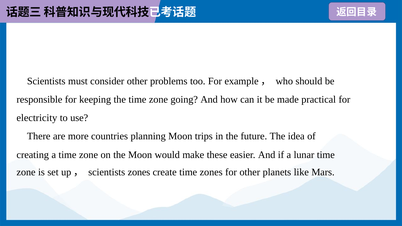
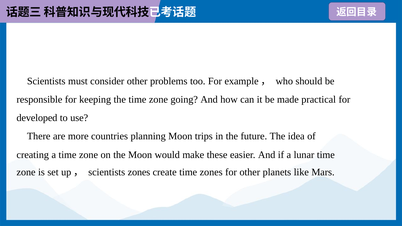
electricity: electricity -> developed (37, 118)
